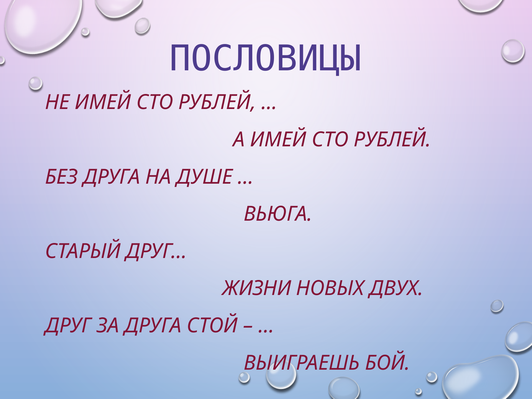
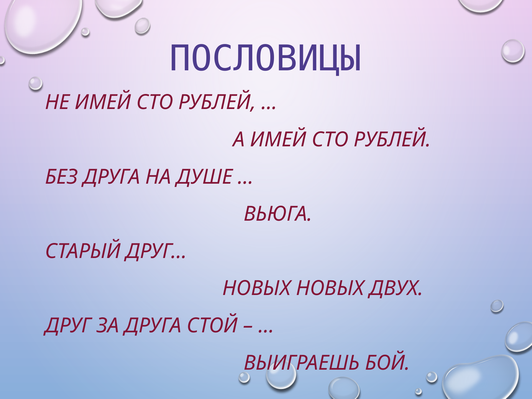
ЖИЗНИ: ЖИЗНИ -> НОВЫХ (257, 288)
